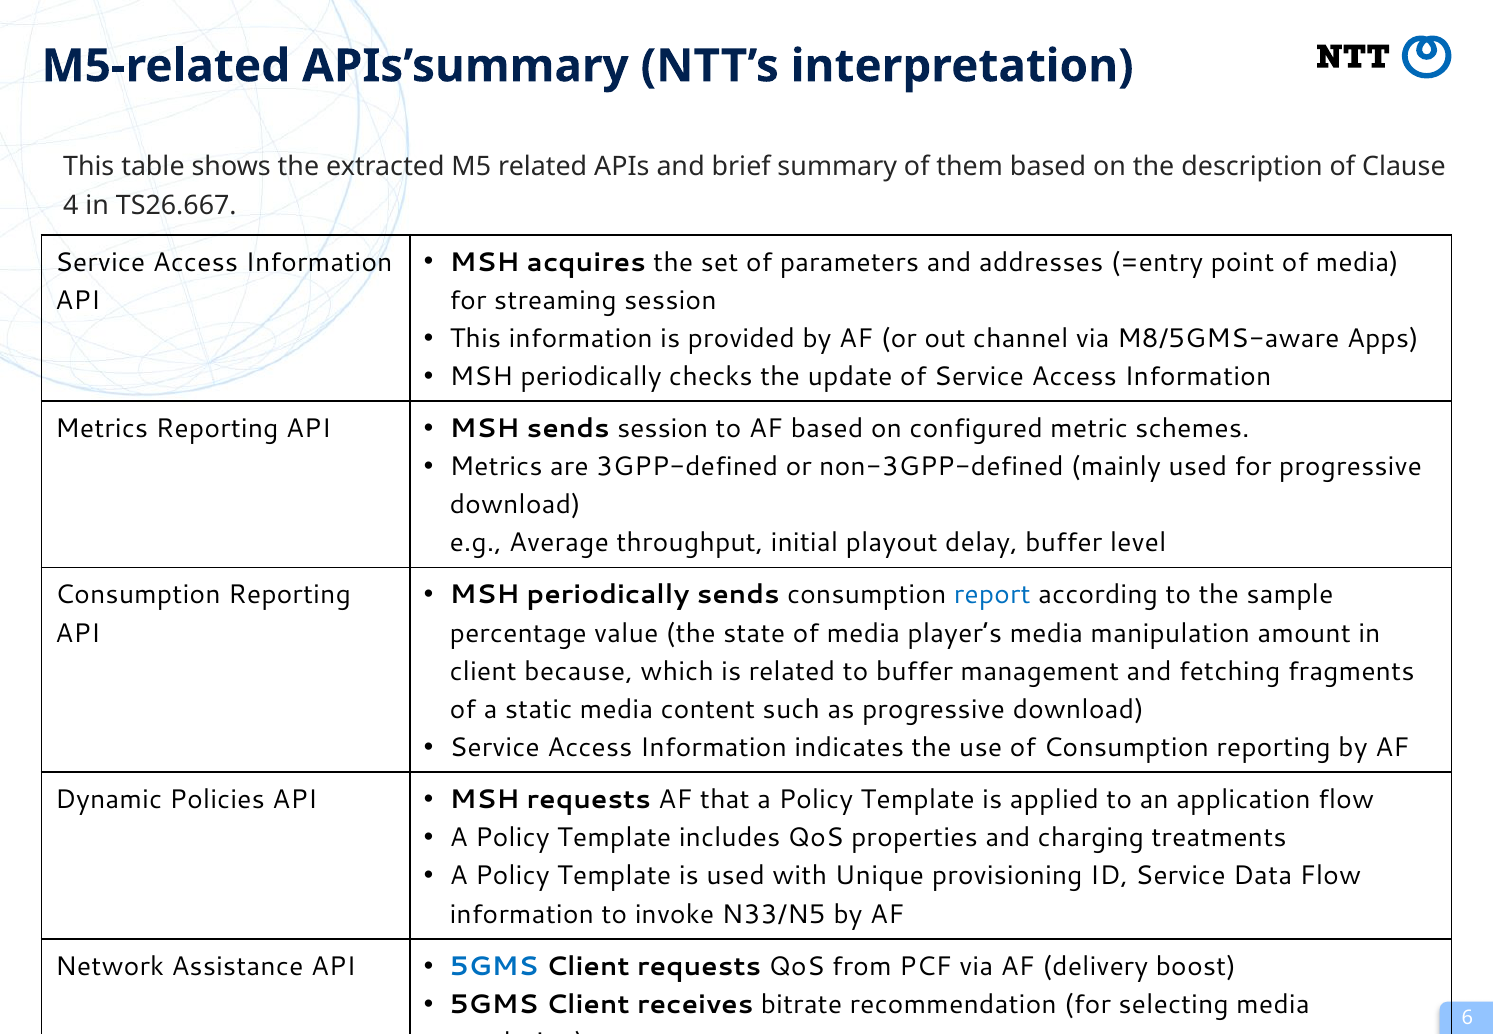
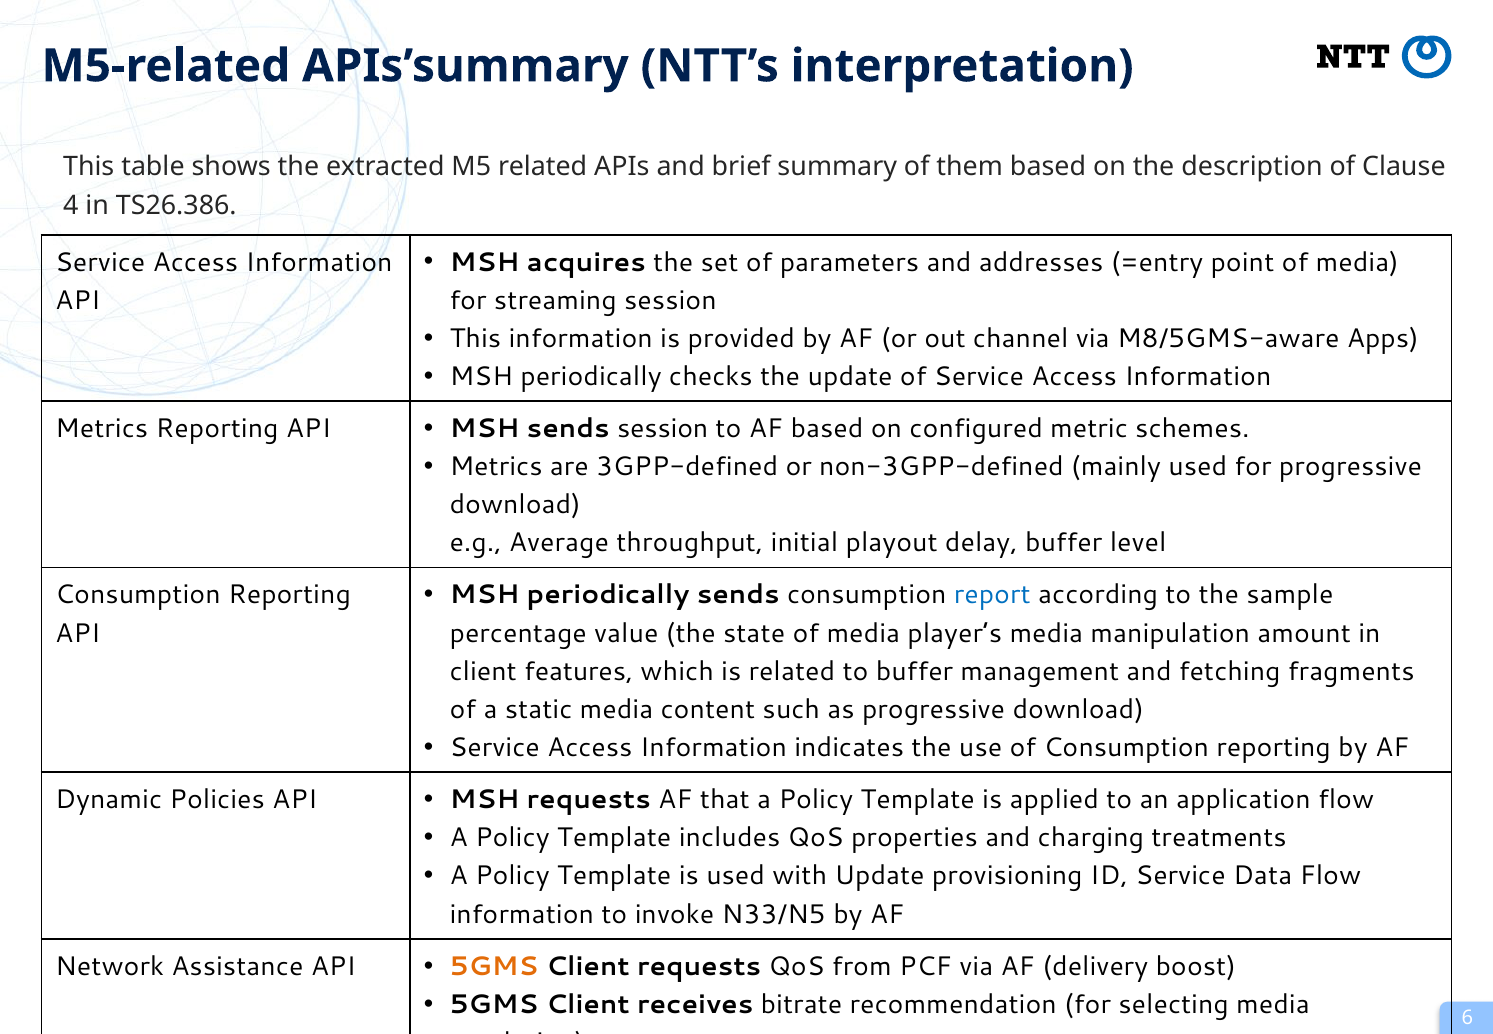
TS26.667: TS26.667 -> TS26.386 (176, 206)
because: because -> features (579, 671)
with Unique: Unique -> Update (880, 876)
5GMS colour: blue -> orange (494, 966)
